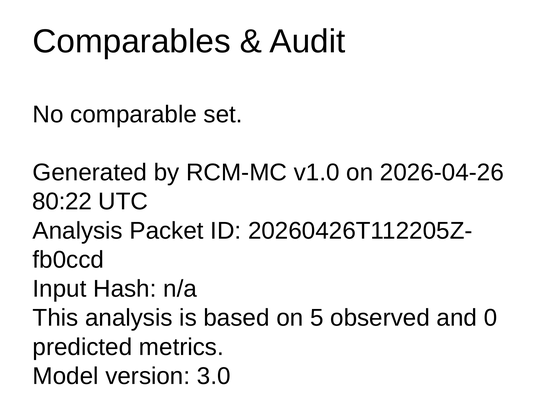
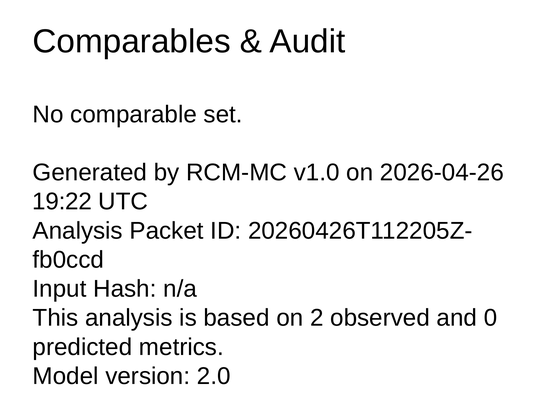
80:22: 80:22 -> 19:22 (62, 202)
5: 5 -> 2 (317, 318)
3.0: 3.0 -> 2.0 (214, 376)
